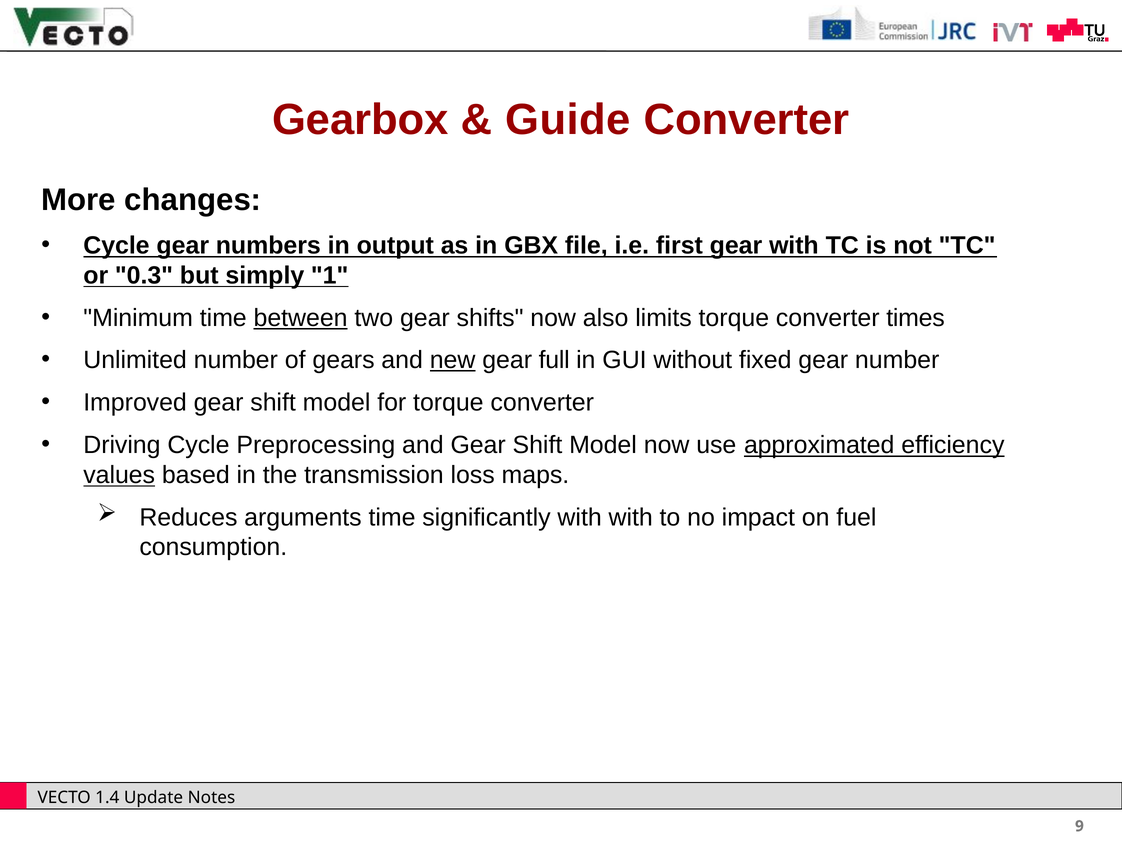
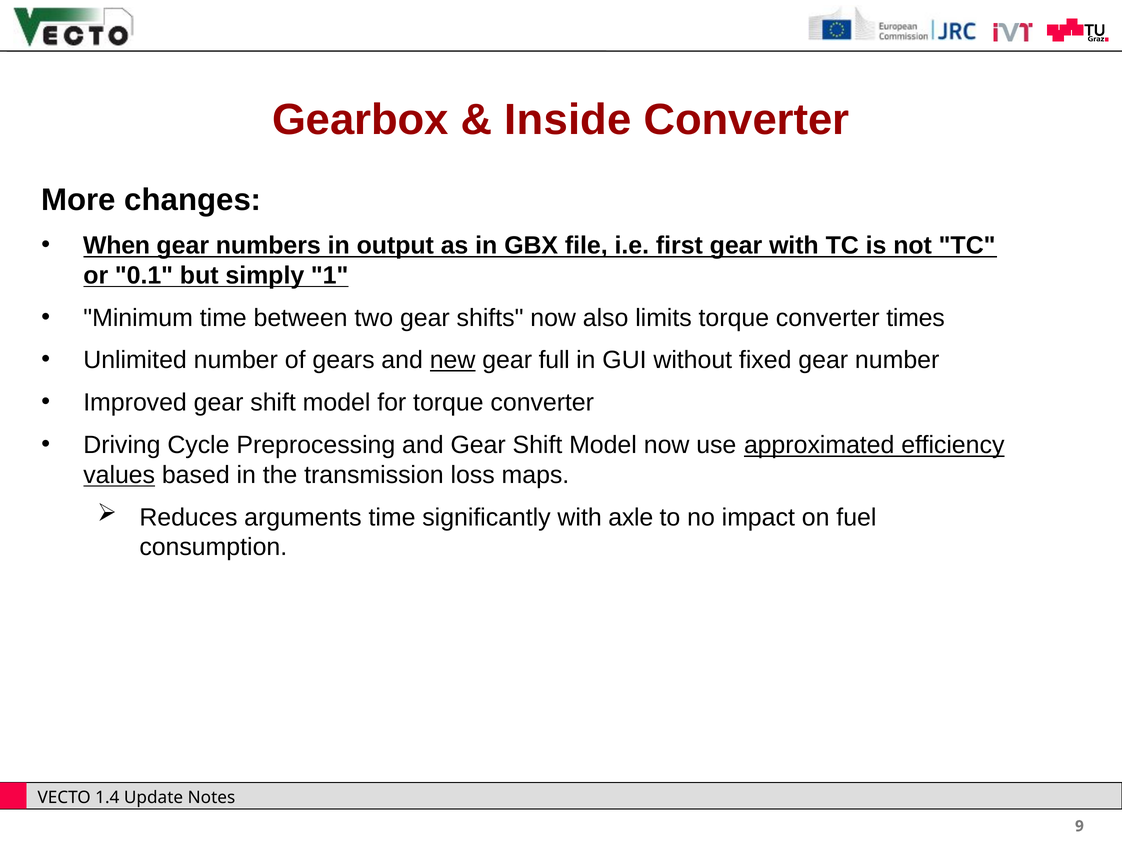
Guide: Guide -> Inside (568, 120)
Cycle: Cycle -> When (117, 245)
0.3: 0.3 -> 0.1 (144, 275)
between underline: present -> none (301, 318)
with with: with -> axle (631, 517)
